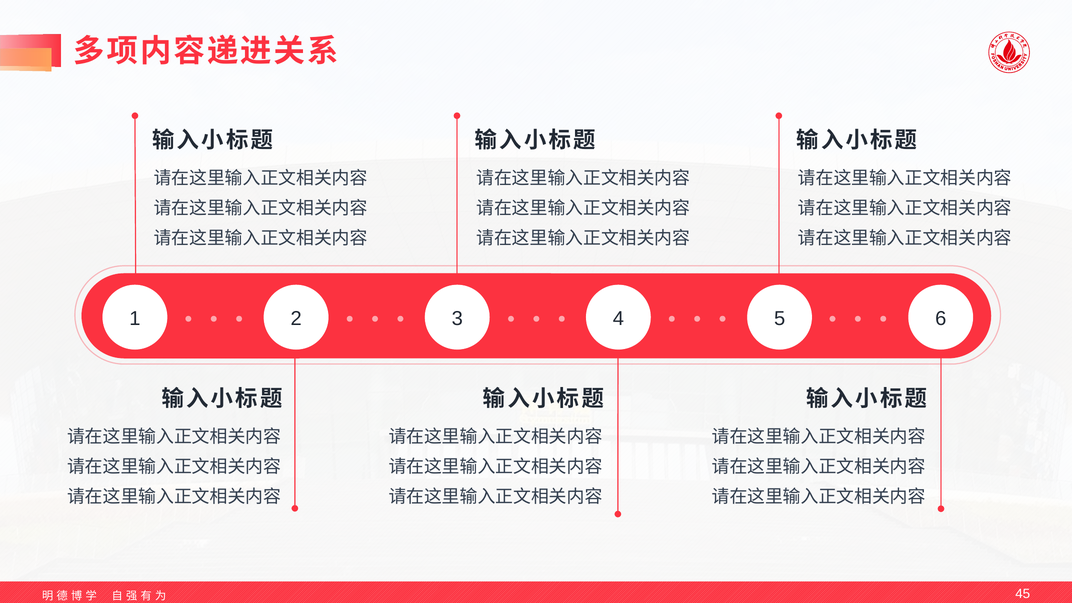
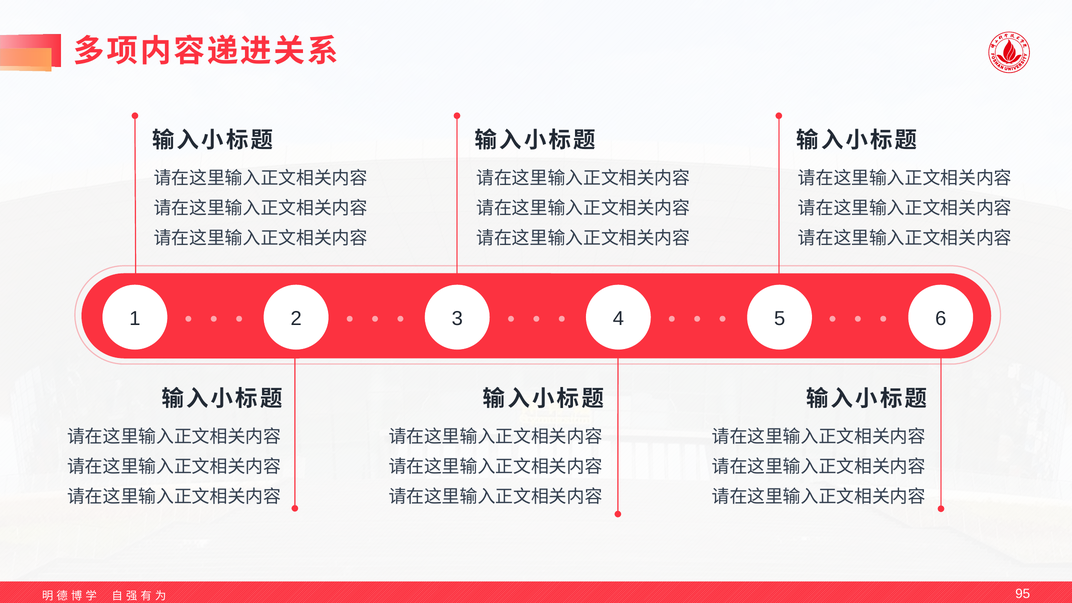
45: 45 -> 95 (1023, 594)
